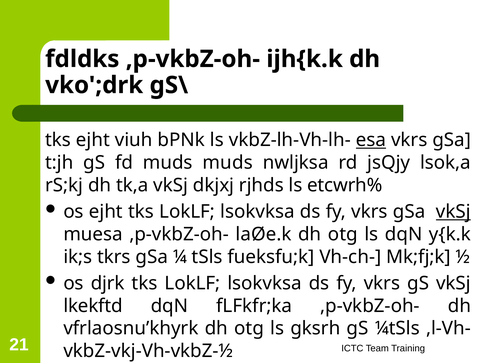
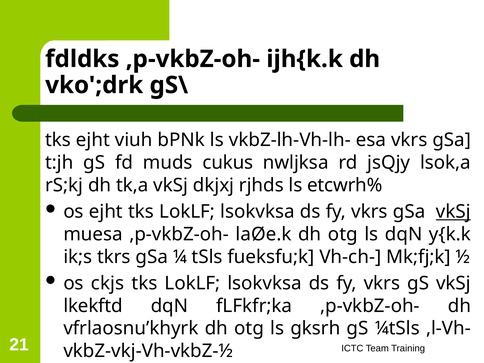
esa underline: present -> none (371, 140)
muds muds: muds -> cukus (228, 163)
djrk: djrk -> ckjs (108, 283)
